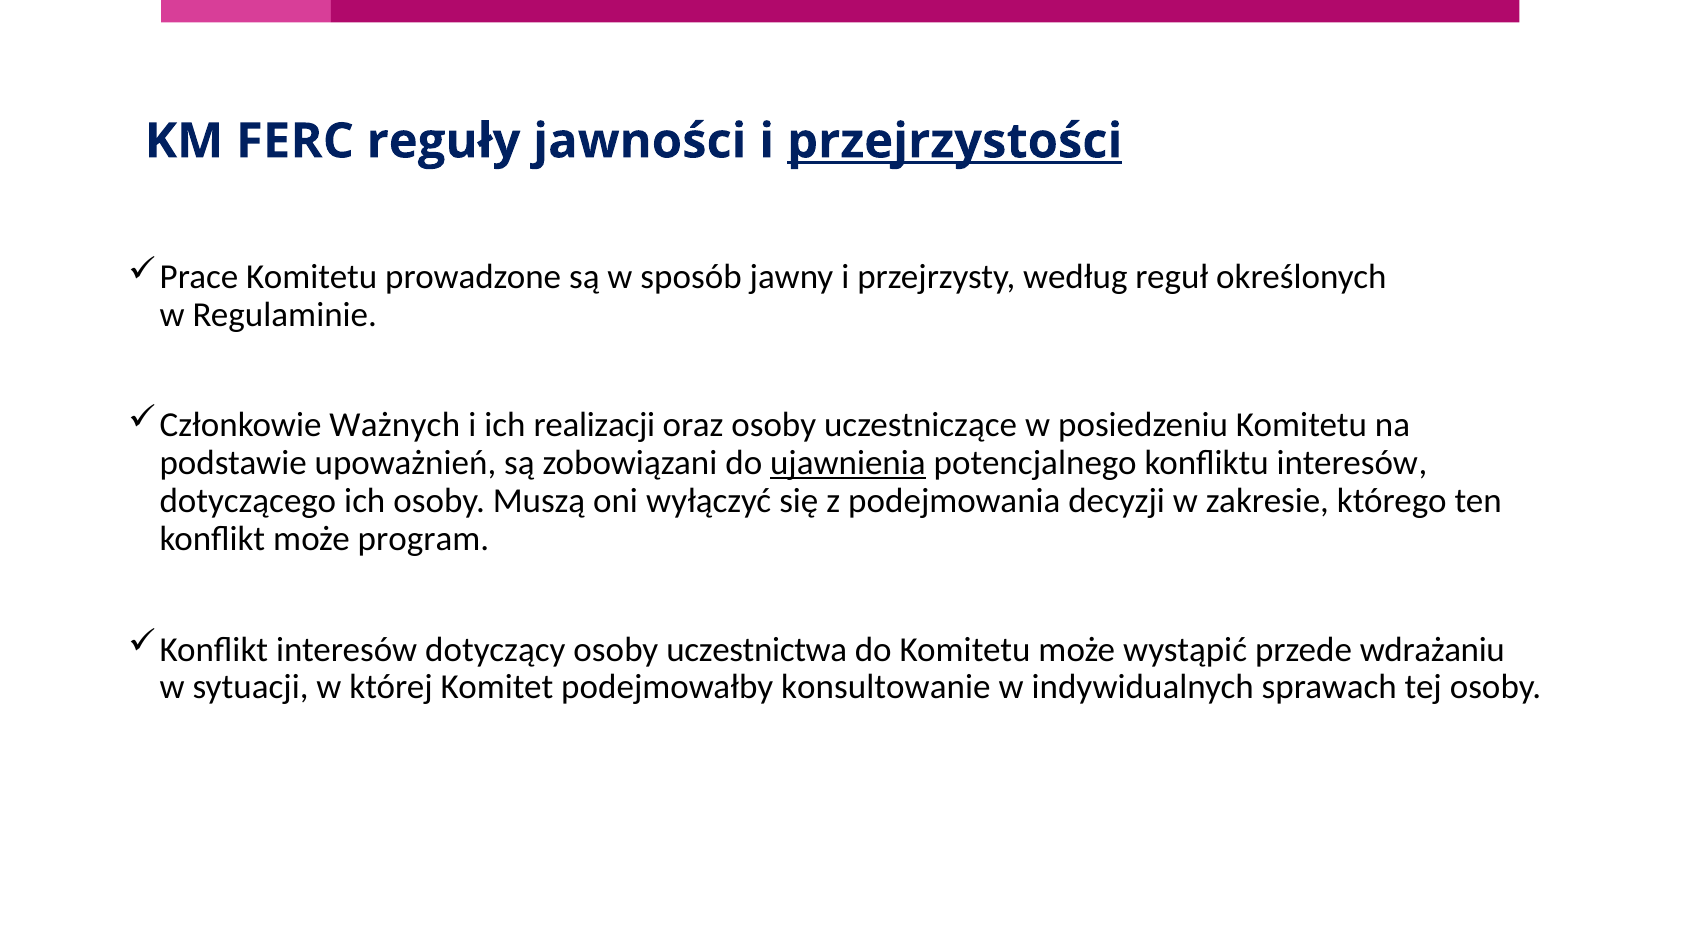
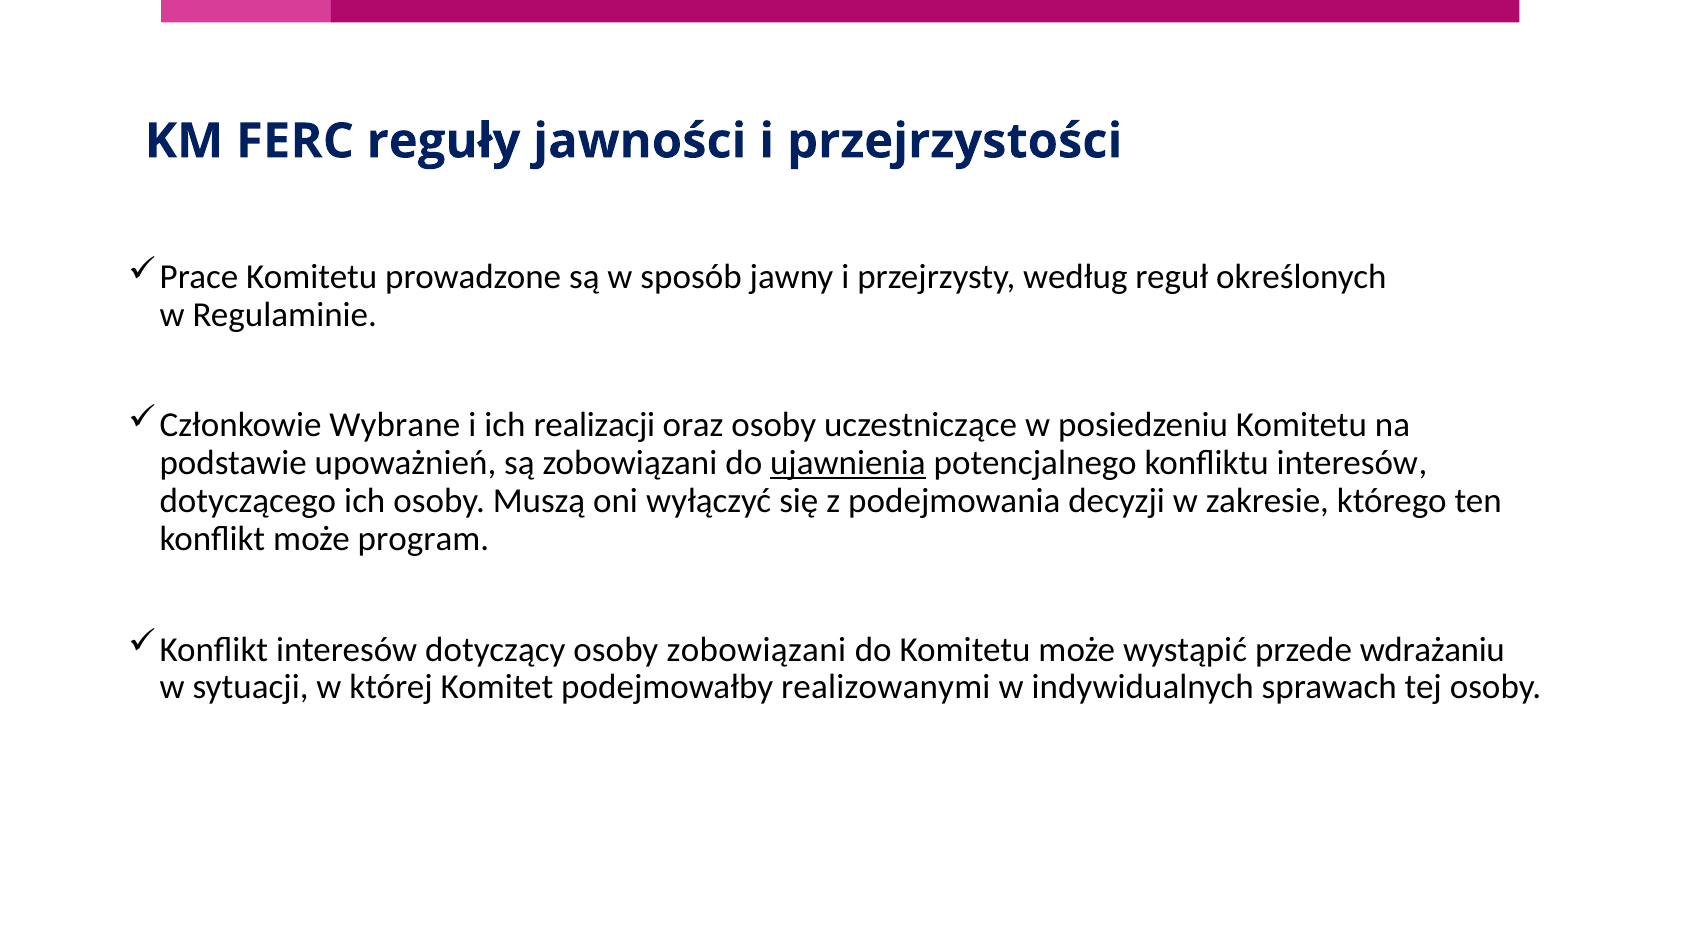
przejrzystości underline: present -> none (955, 141)
Ważnych: Ważnych -> Wybrane (395, 425)
osoby uczestnictwa: uczestnictwa -> zobowiązani (756, 650)
konsultowanie: konsultowanie -> realizowanymi (886, 688)
